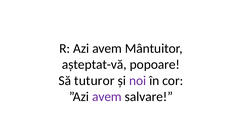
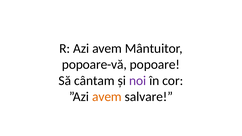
așteptat-vă: așteptat-vă -> popoare-vă (94, 65)
tuturor: tuturor -> cântam (94, 81)
avem colour: purple -> orange (107, 97)
